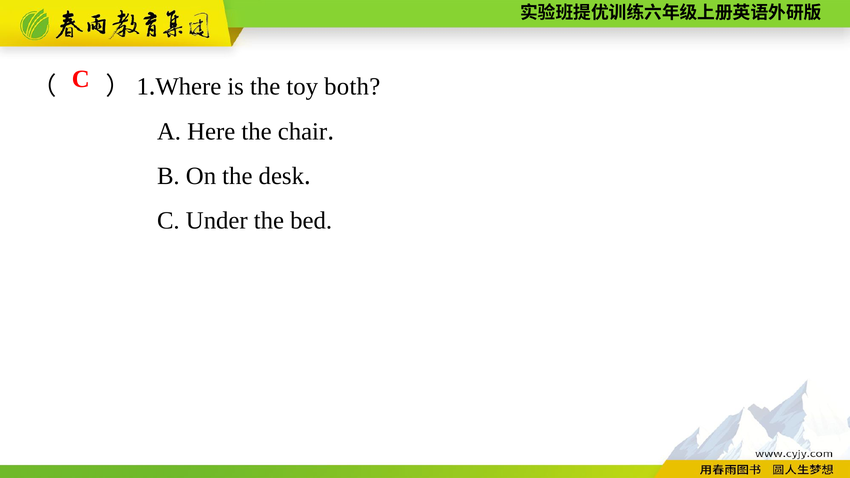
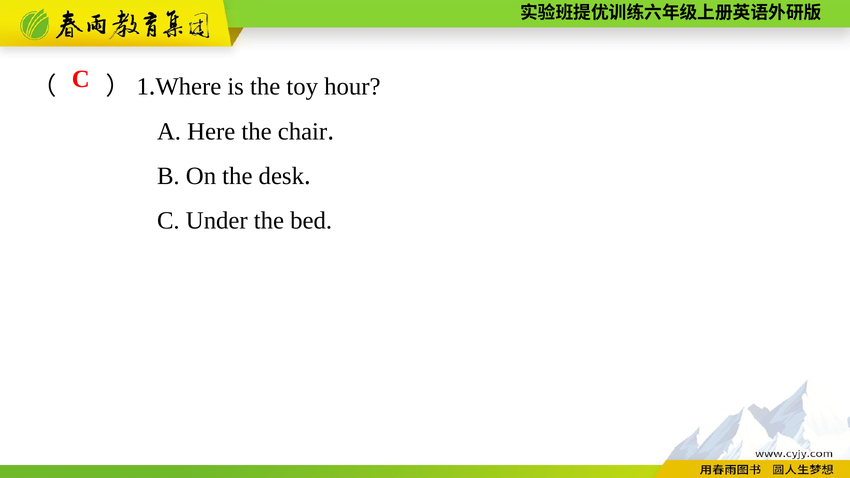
both: both -> hour (352, 87)
